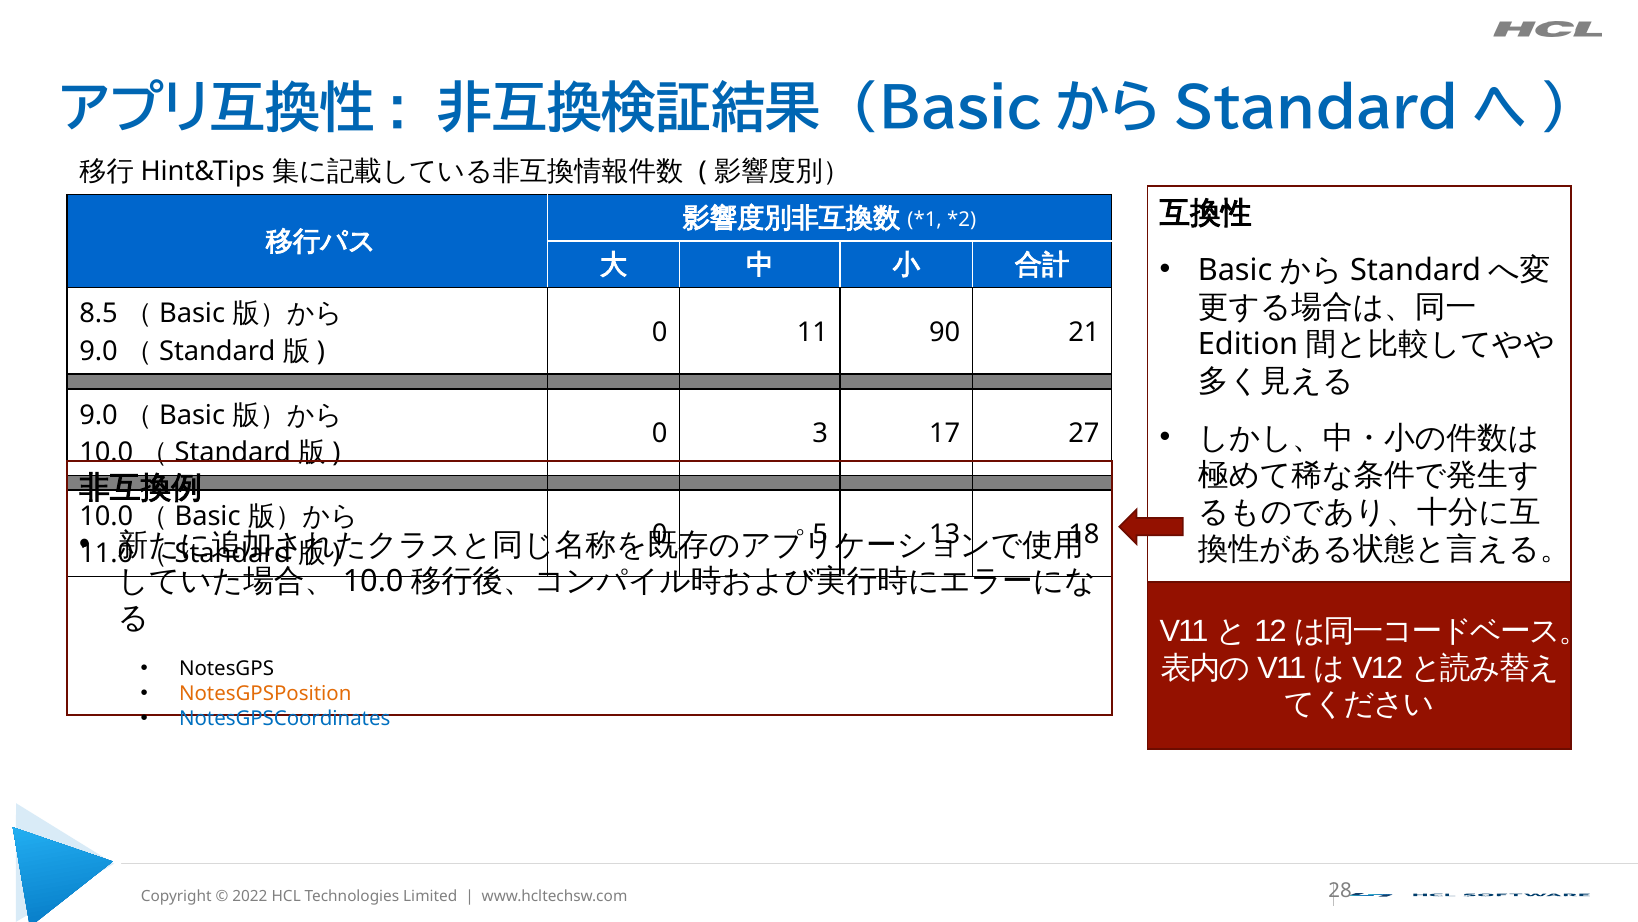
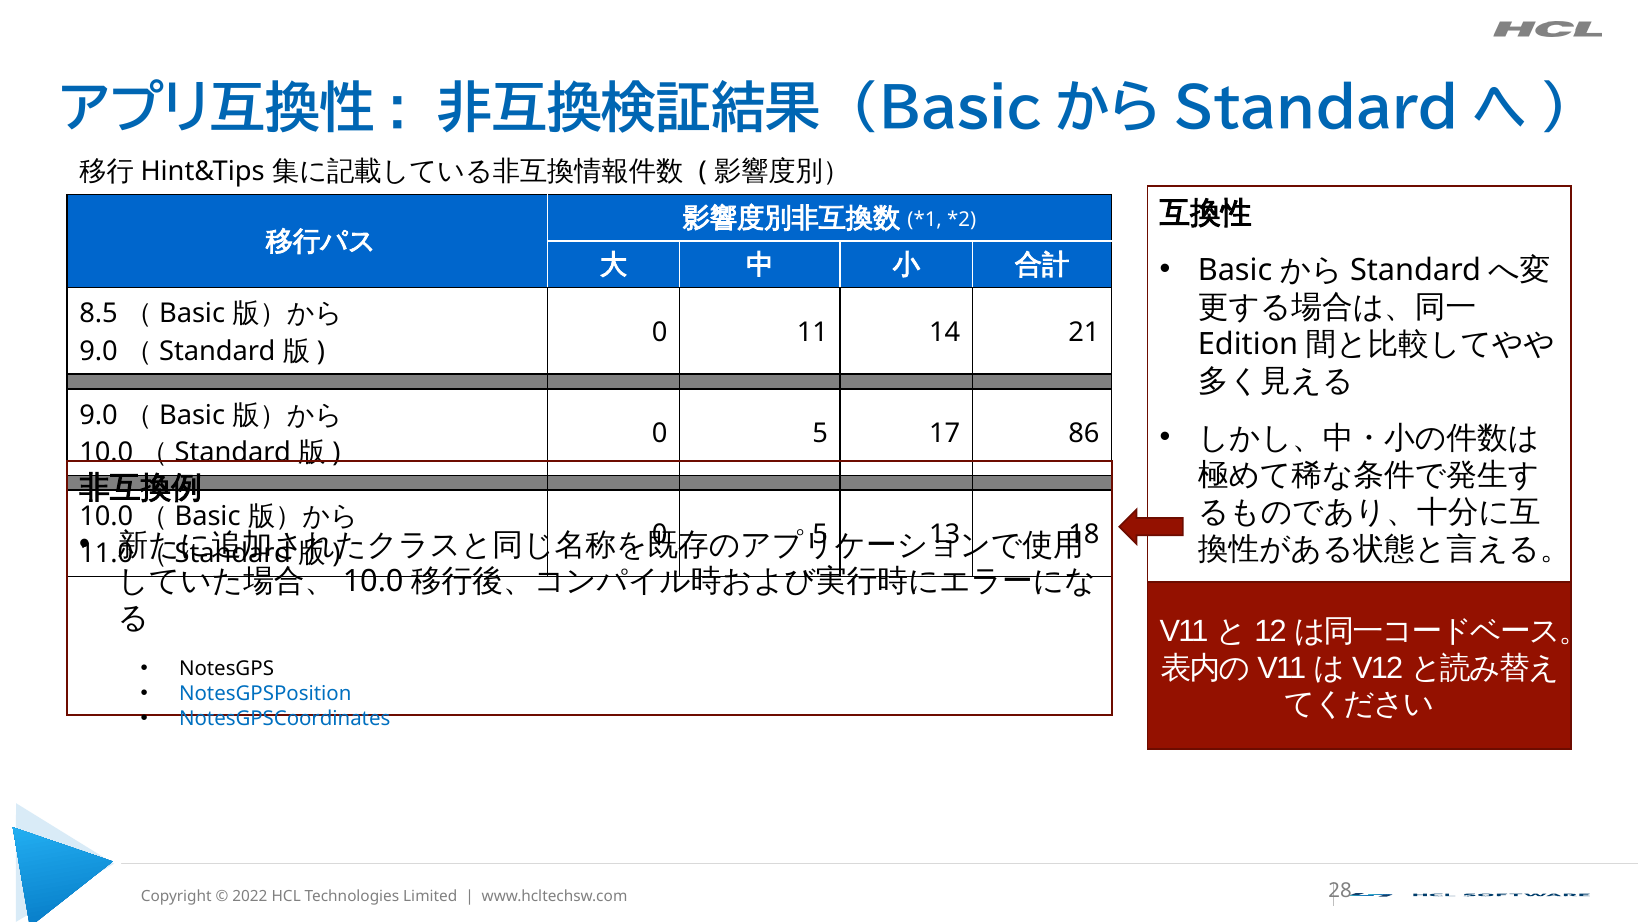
90: 90 -> 14 (945, 332)
3: 3 -> 5 (820, 433)
27: 27 -> 86 (1084, 433)
NotesGPSPosition colour: orange -> blue (265, 693)
